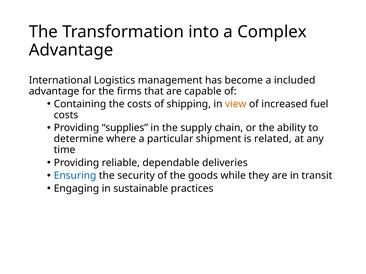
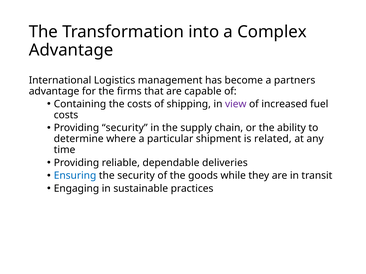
included: included -> partners (295, 80)
view colour: orange -> purple (236, 104)
Providing supplies: supplies -> security (125, 128)
